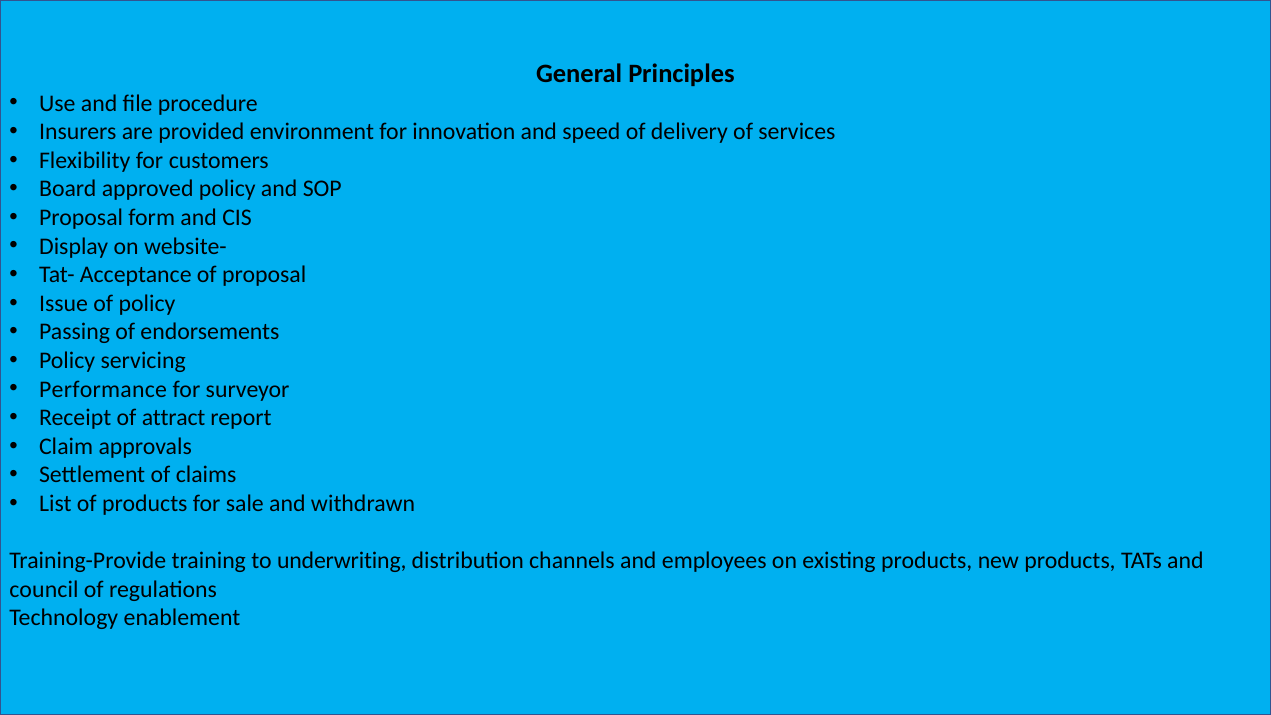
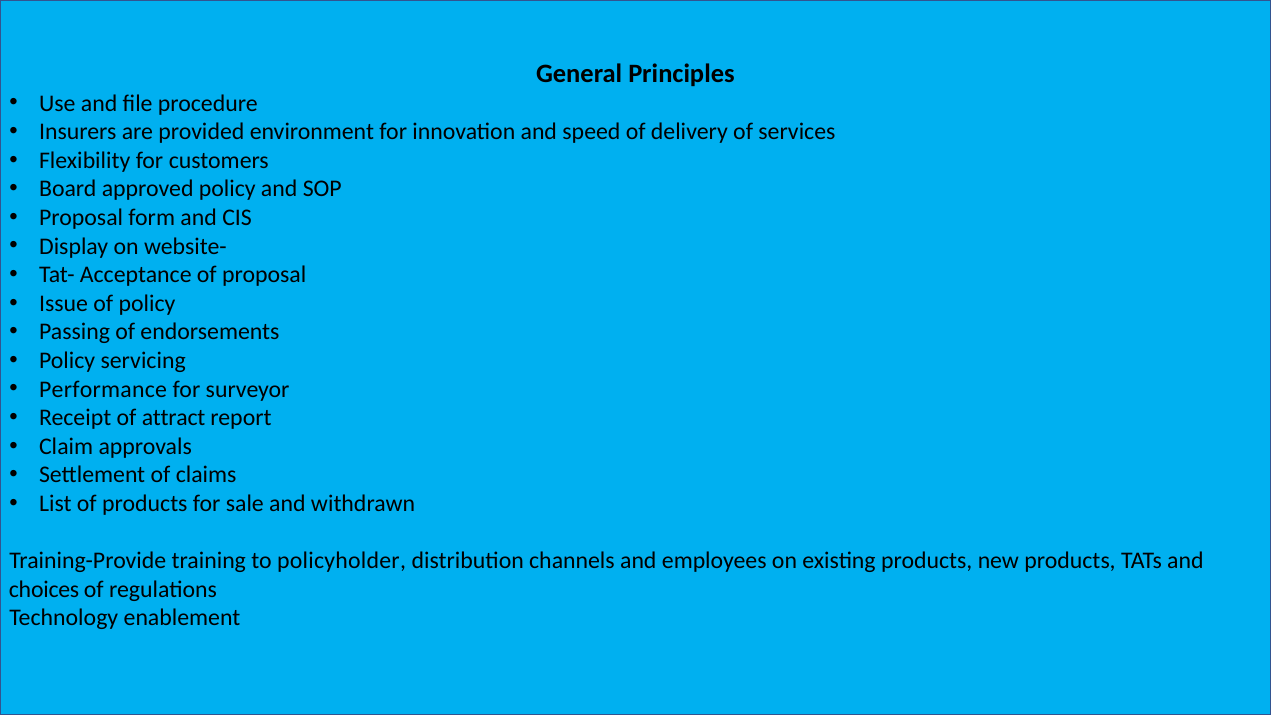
underwriting: underwriting -> policyholder (342, 561)
council: council -> choices (44, 589)
